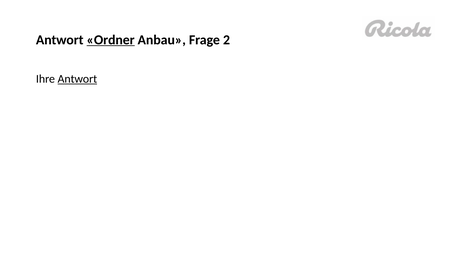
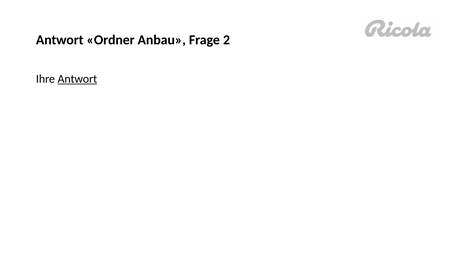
Ordner underline: present -> none (111, 40)
